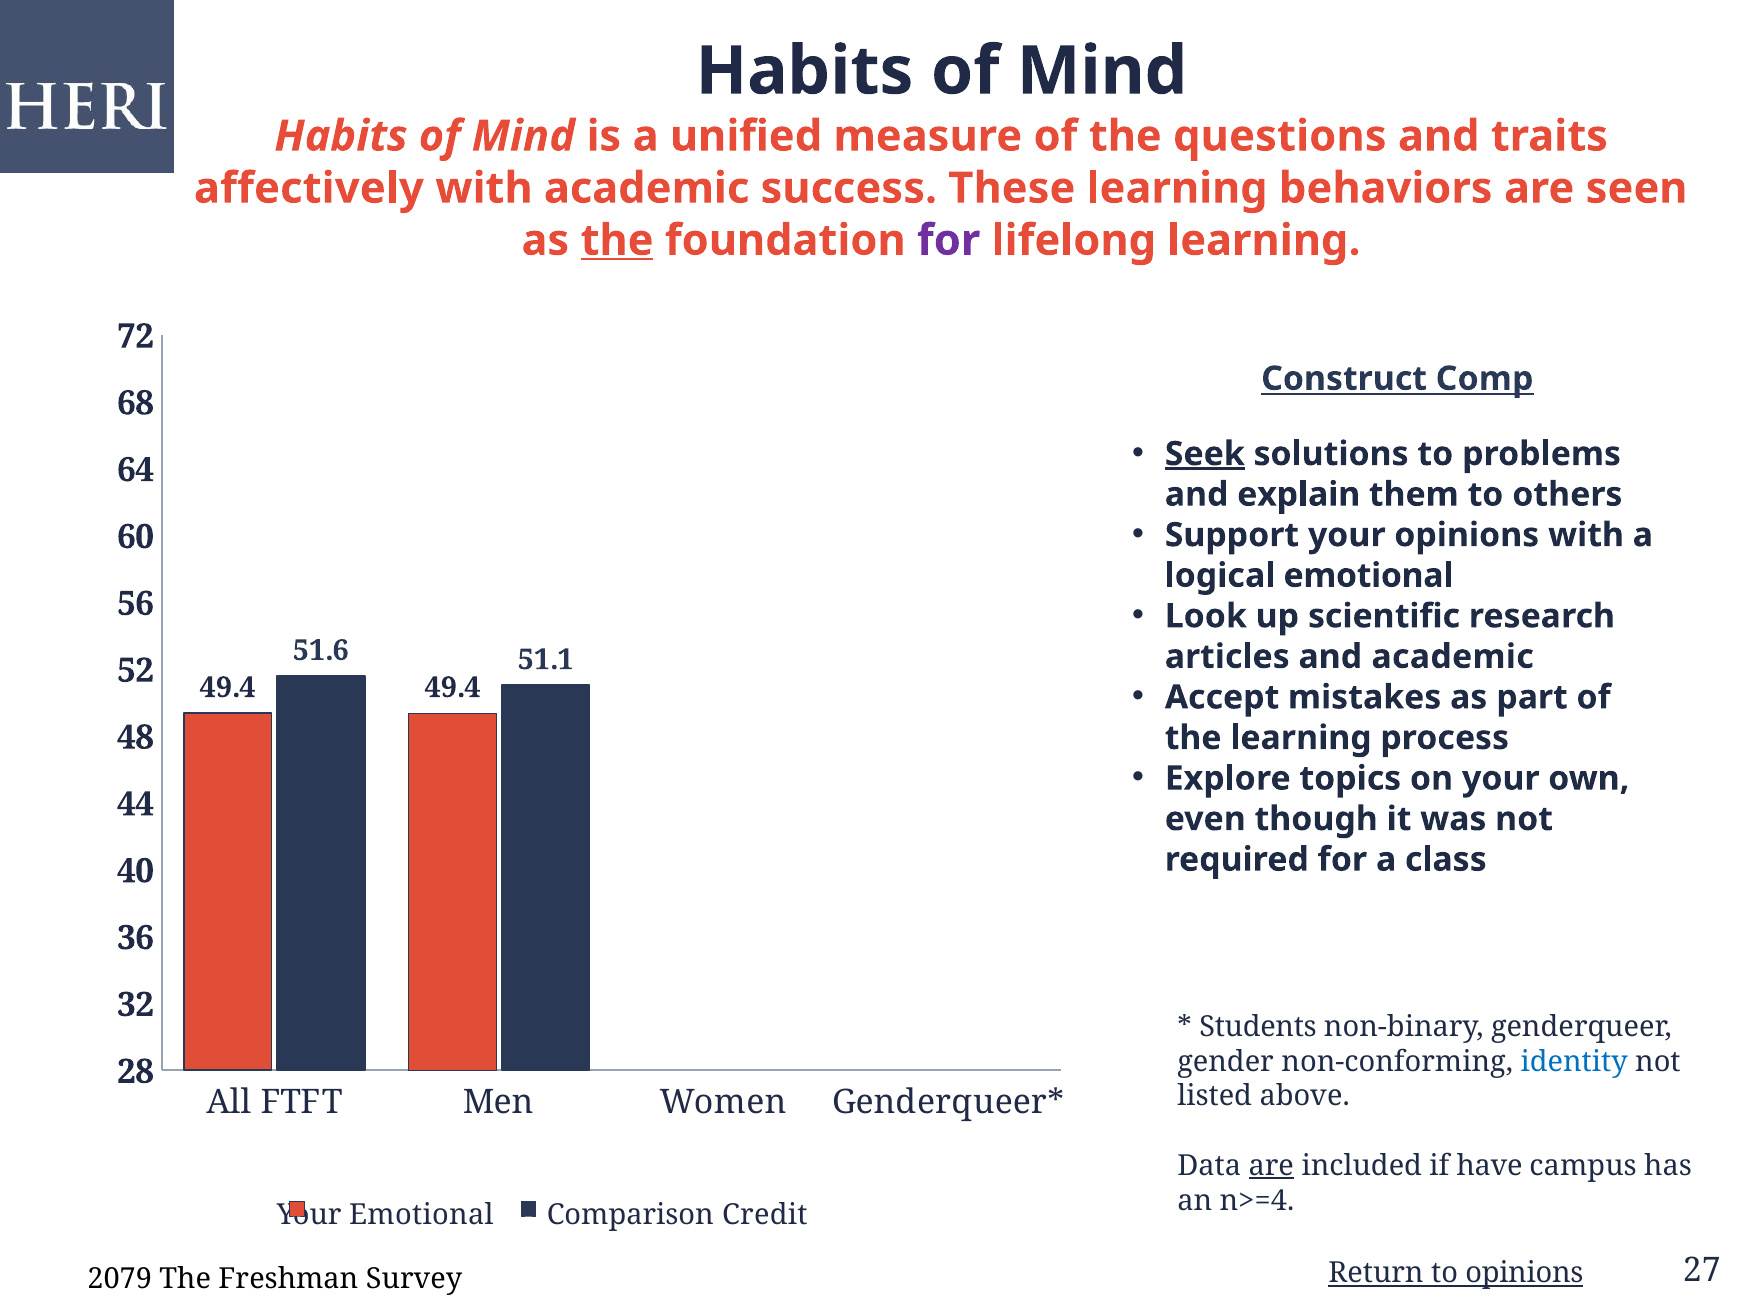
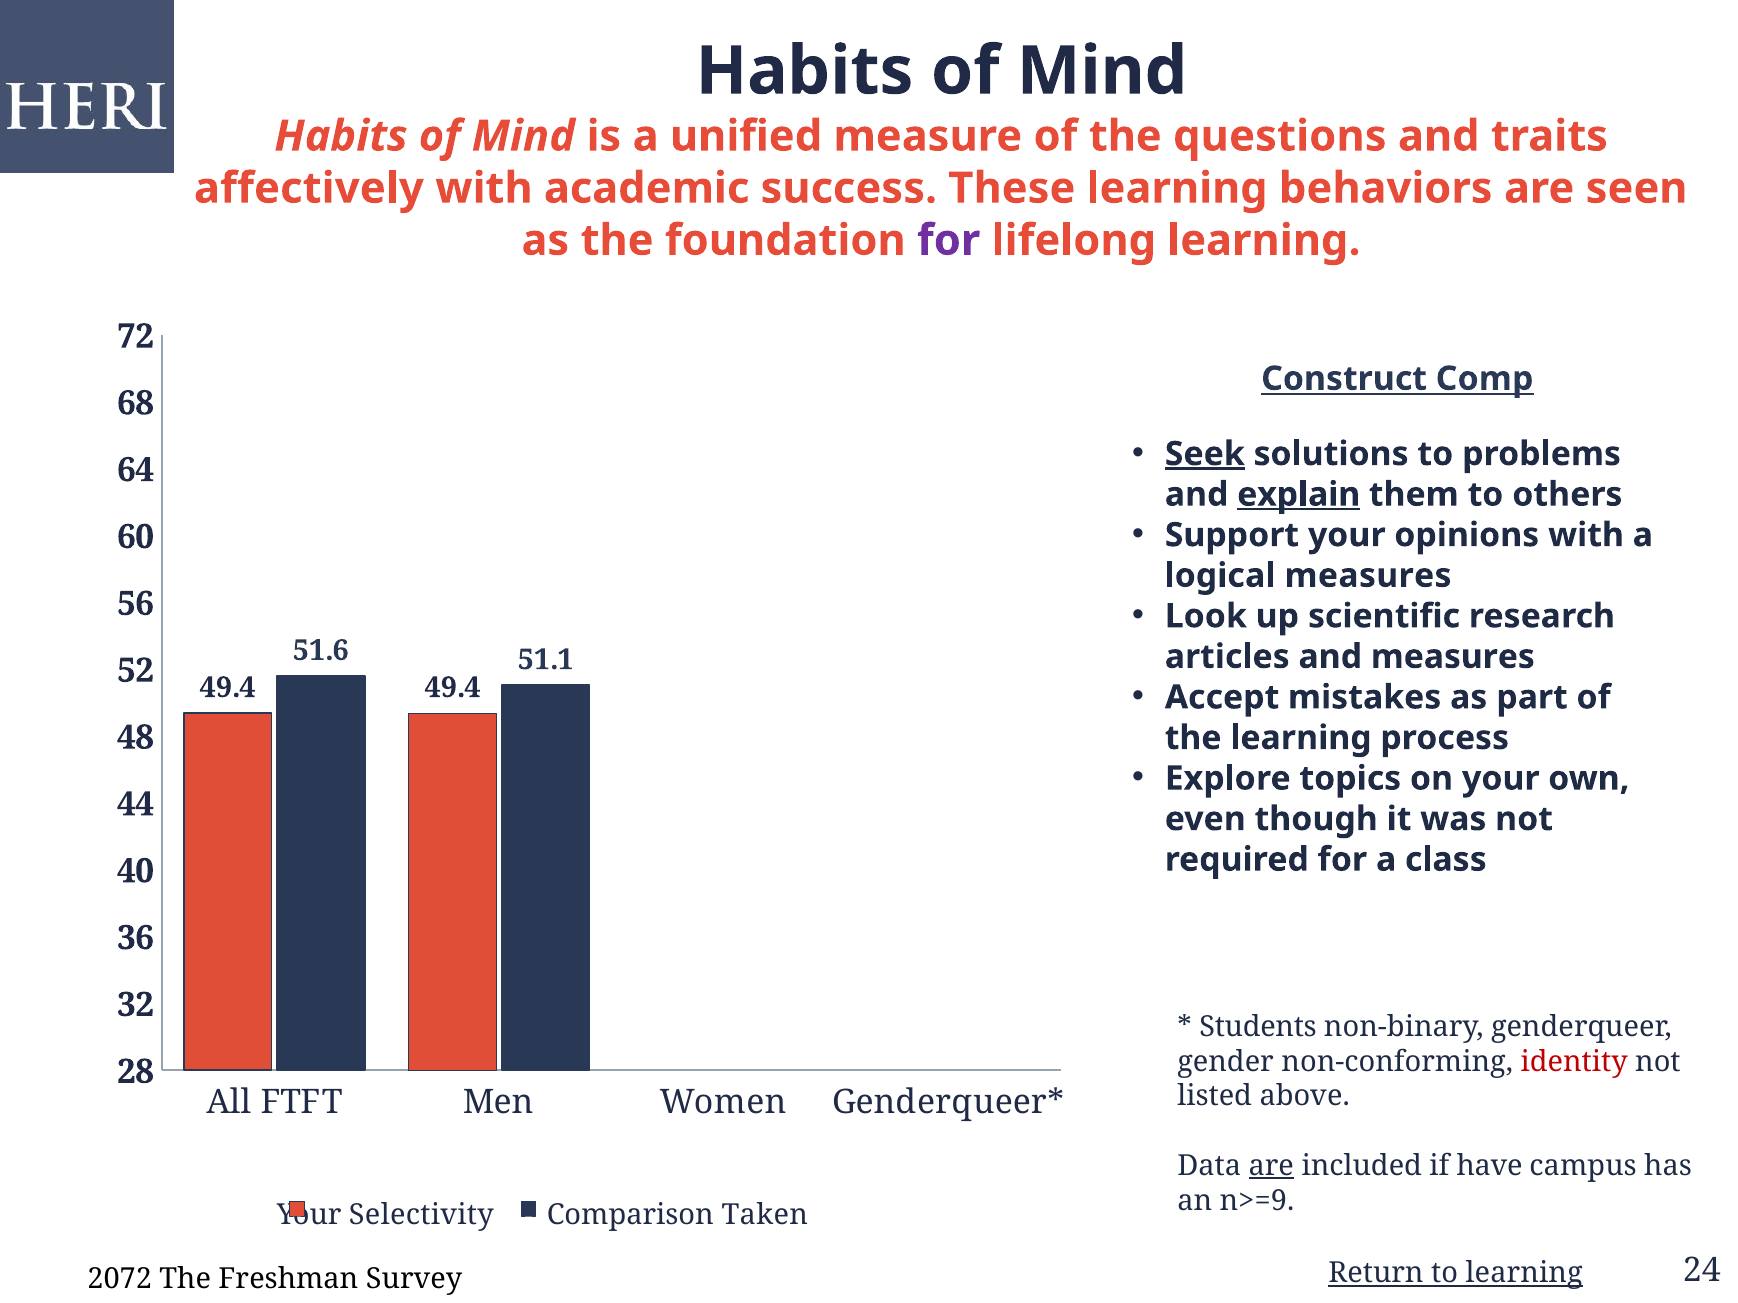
the underline: present -> none (617, 241)
explain underline: none -> present (1299, 495)
logical emotional: emotional -> measures (1368, 576)
and academic: academic -> measures (1453, 657)
identity colour: blue -> red (1574, 1062)
n>=4: n>=4 -> n>=9 (1257, 1201)
Your Emotional: Emotional -> Selectivity (421, 1216)
Credit: Credit -> Taken (765, 1216)
to opinions: opinions -> learning (1524, 1273)
2079: 2079 -> 2072 (120, 1280)
27: 27 -> 24 (1702, 1271)
